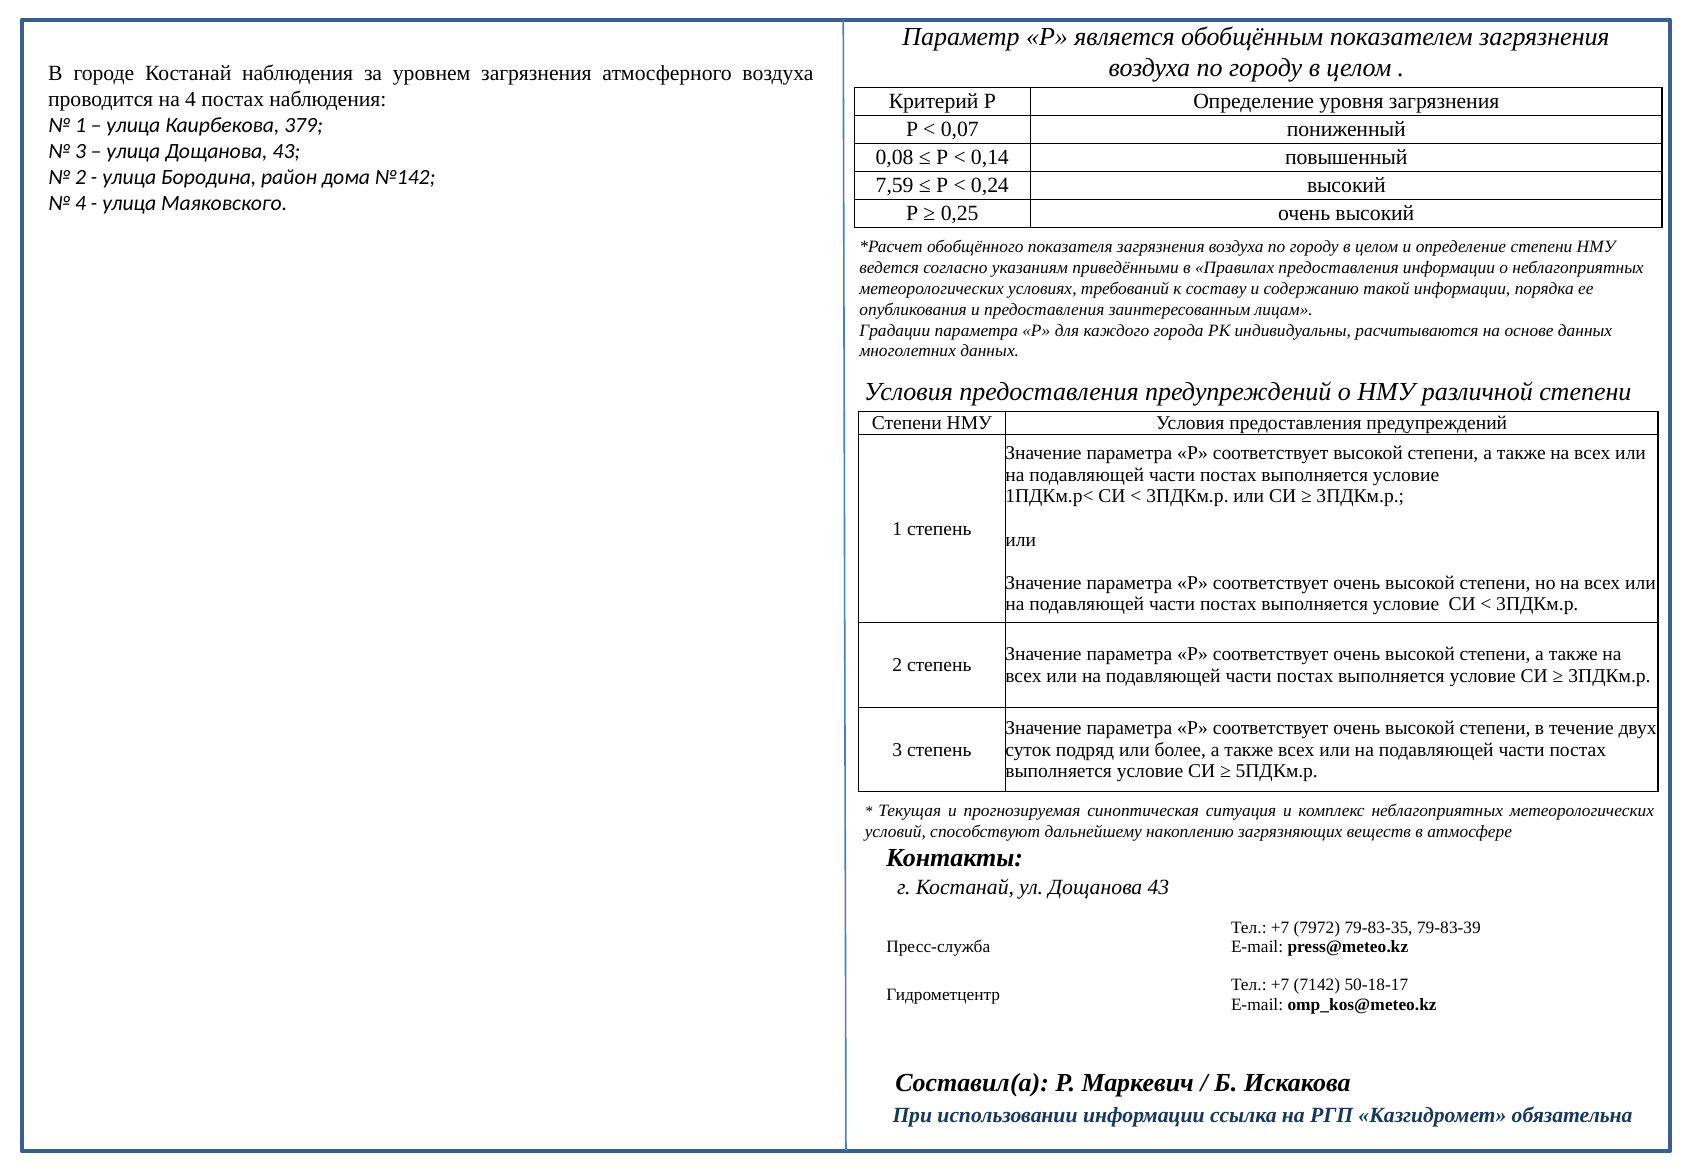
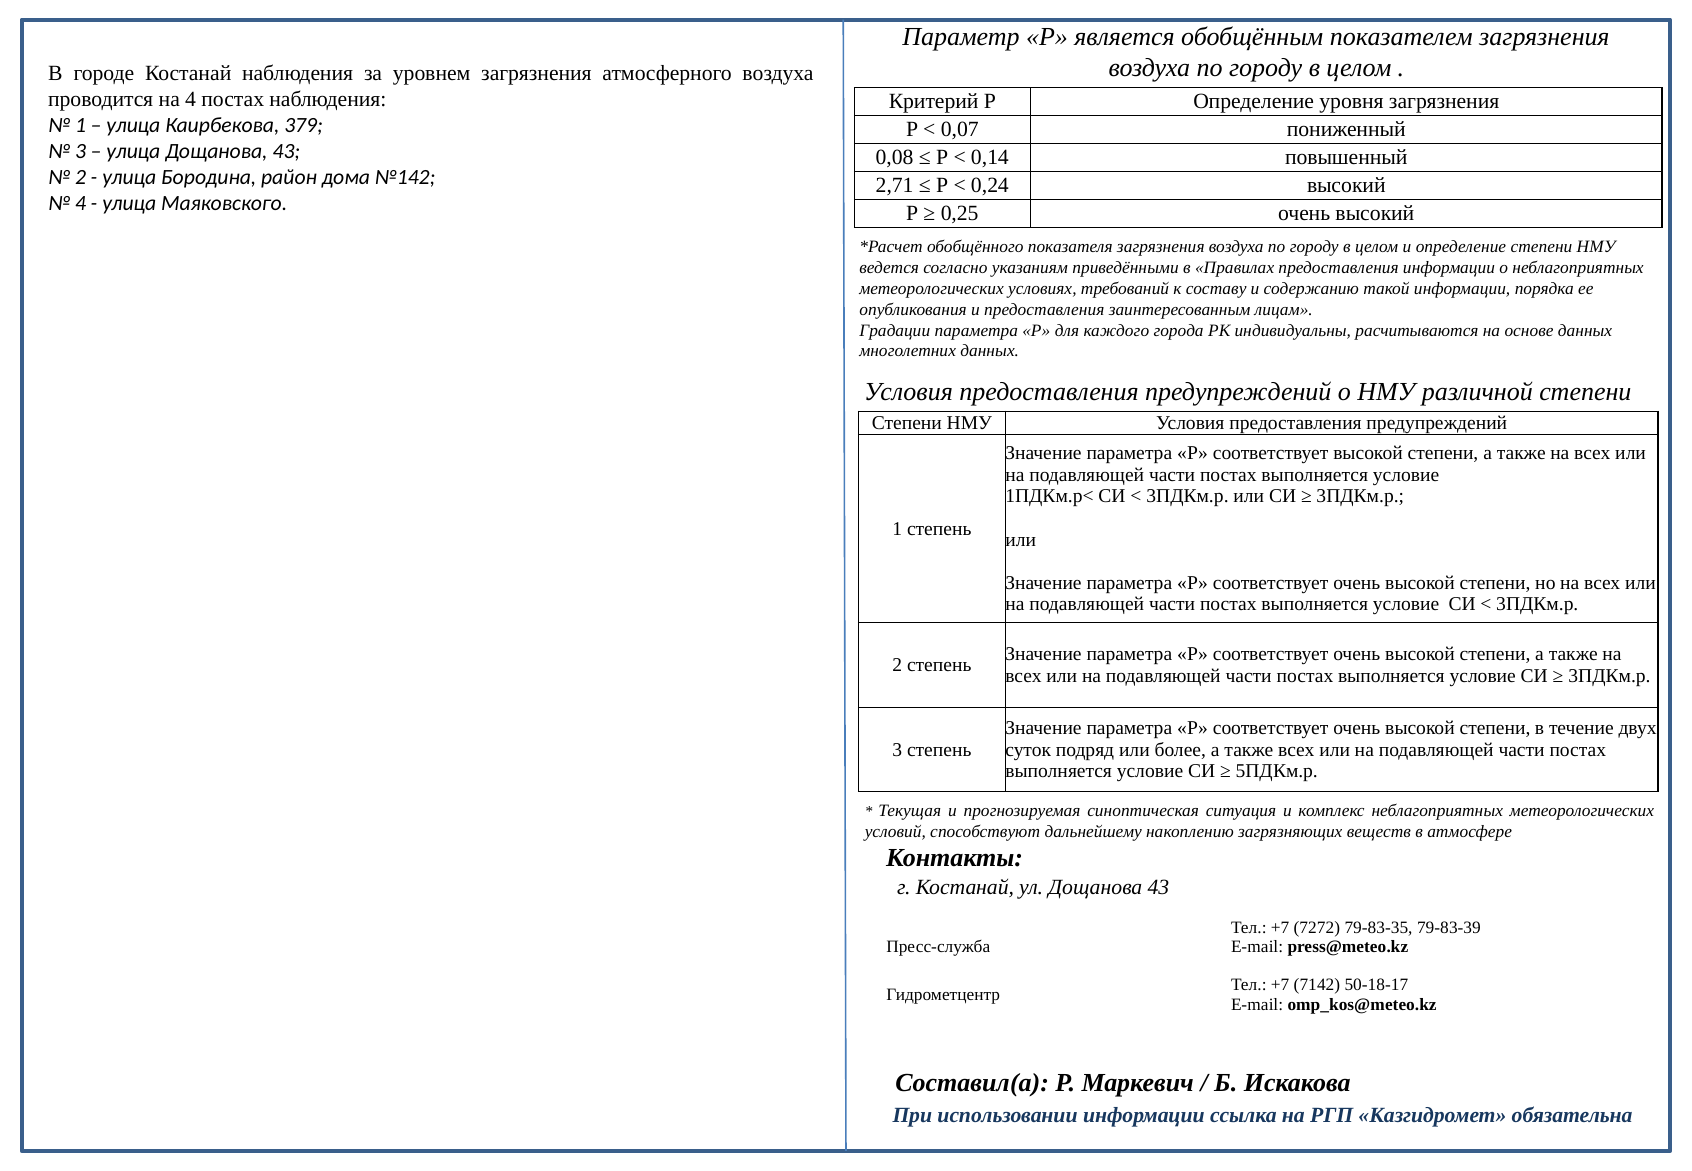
7,59: 7,59 -> 2,71 (895, 185)
7972: 7972 -> 7272 (1317, 928)
